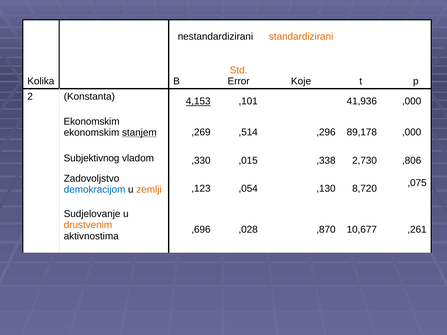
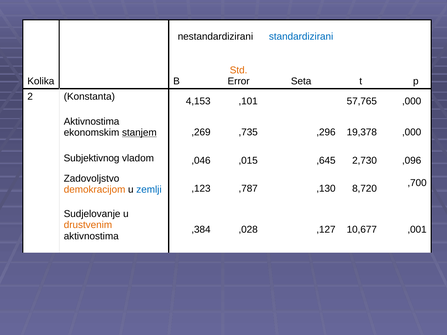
standardizirani colour: orange -> blue (301, 37)
Koje: Koje -> Seta (301, 81)
4,153 underline: present -> none (198, 101)
41,936: 41,936 -> 57,765 (362, 101)
Ekonomskim: Ekonomskim -> Aktivnostima (92, 122)
,514: ,514 -> ,735 (248, 132)
89,178: 89,178 -> 19,378 (362, 132)
,330: ,330 -> ,046 (201, 161)
,338: ,338 -> ,645 (326, 161)
,806: ,806 -> ,096 (412, 161)
,075: ,075 -> ,700 (417, 183)
demokracijom colour: blue -> orange (95, 190)
zemlji colour: orange -> blue (149, 190)
,054: ,054 -> ,787 (248, 189)
,696: ,696 -> ,384 (201, 230)
,870: ,870 -> ,127 (326, 230)
,261: ,261 -> ,001 (417, 230)
